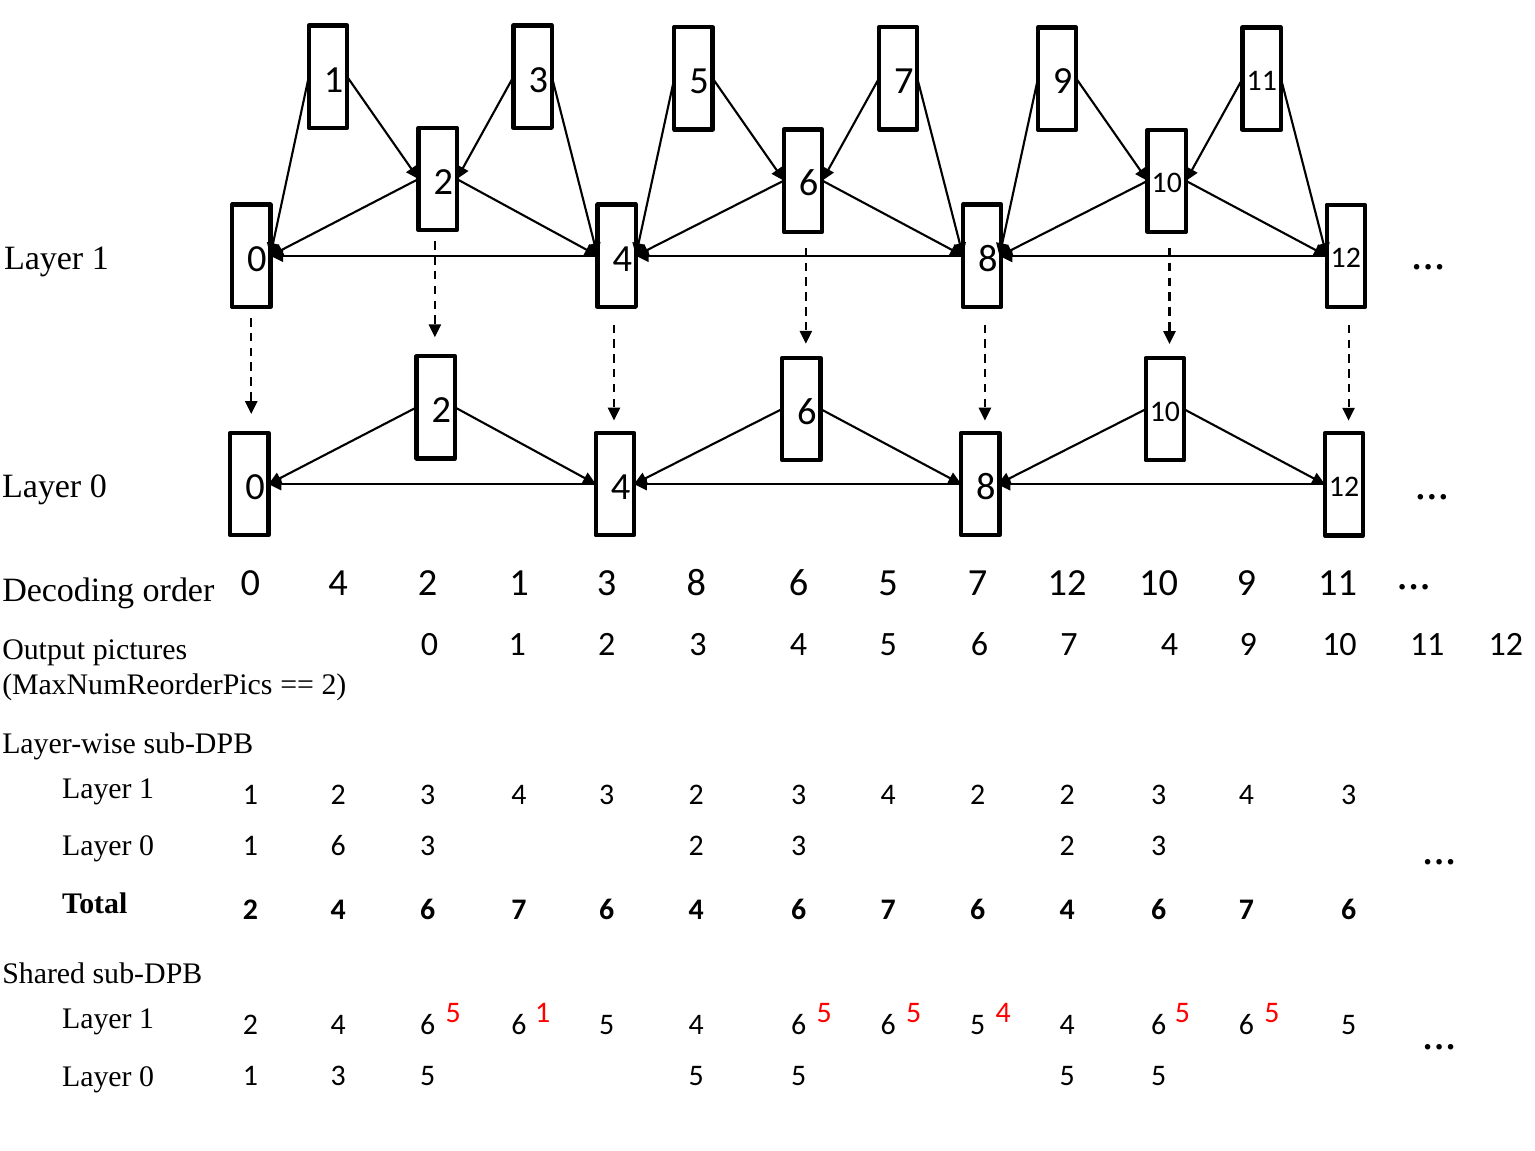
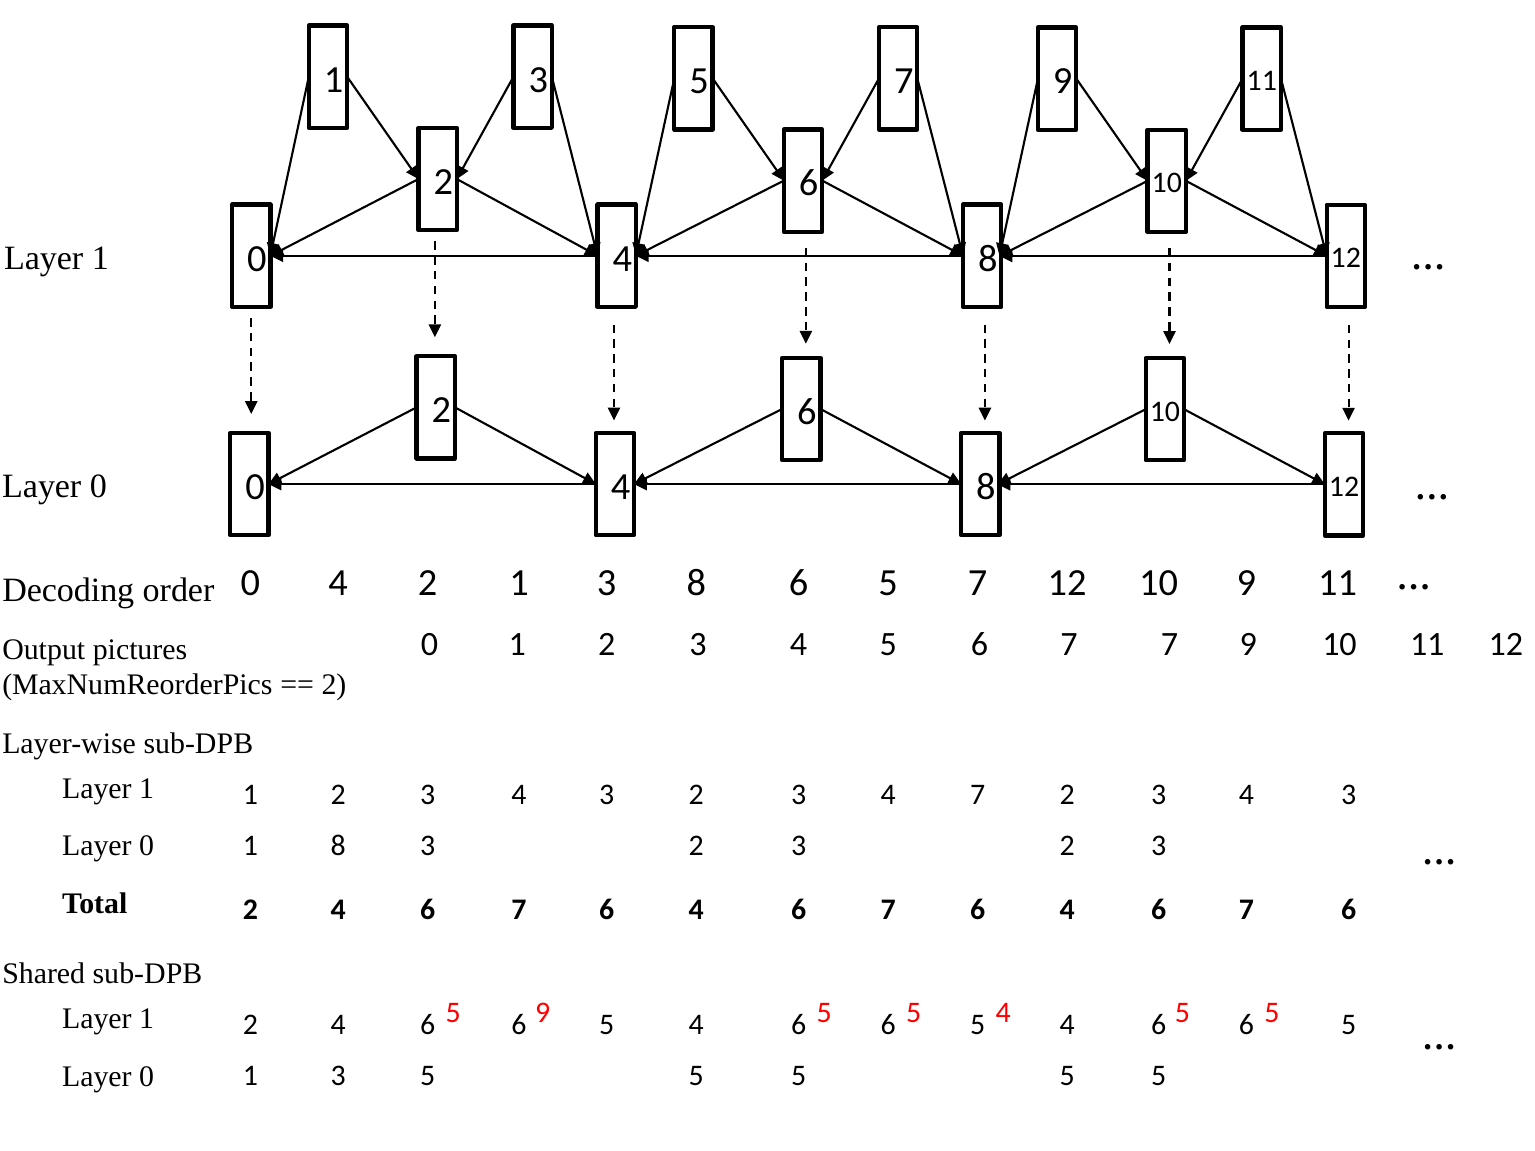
4 6 4: 4 -> 7 (1170, 644)
3 3 3 2: 2 -> 7 (978, 795)
6: 6 -> 8 (338, 846)
5 1: 1 -> 9 (543, 1012)
